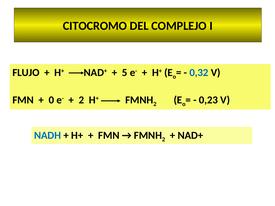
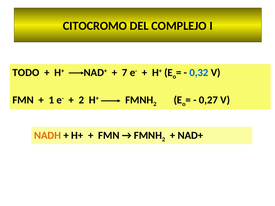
FLUJO: FLUJO -> TODO (26, 73)
5: 5 -> 7 (125, 73)
0: 0 -> 1 (51, 100)
0,23: 0,23 -> 0,27 (208, 100)
NADH colour: blue -> orange (48, 135)
